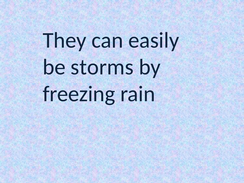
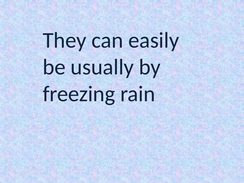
storms: storms -> usually (102, 67)
